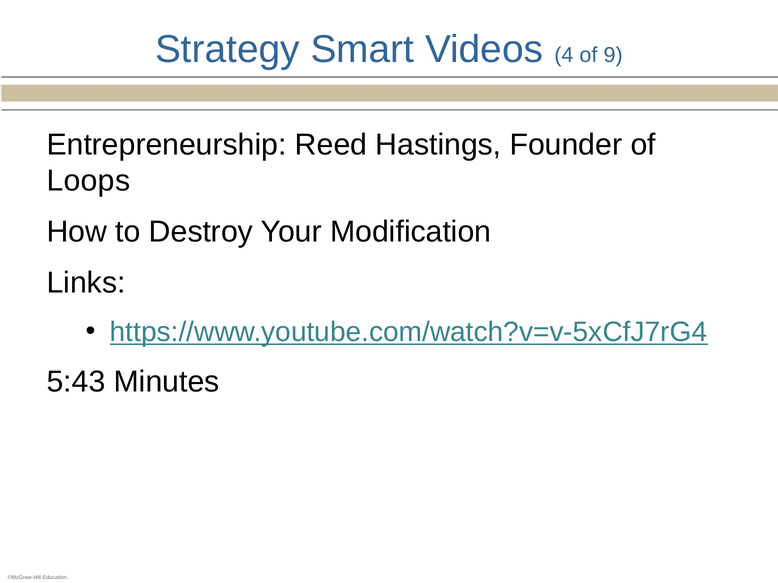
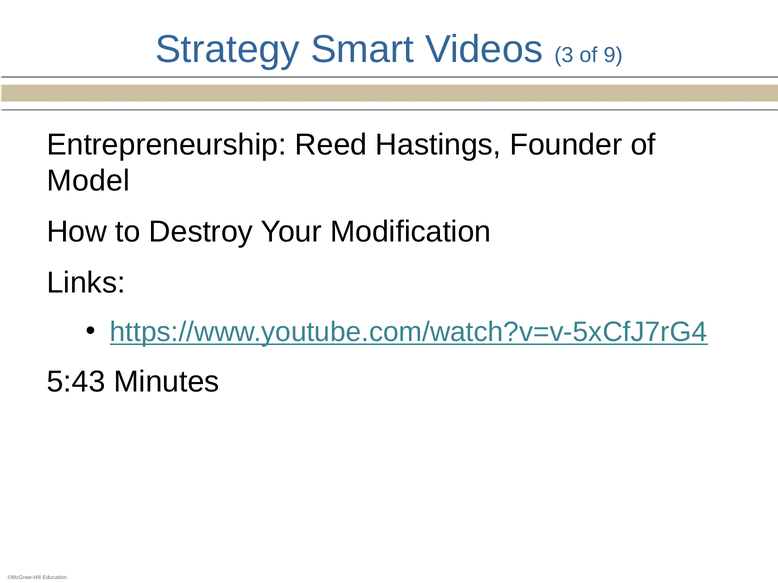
4: 4 -> 3 (564, 55)
Loops: Loops -> Model (88, 181)
